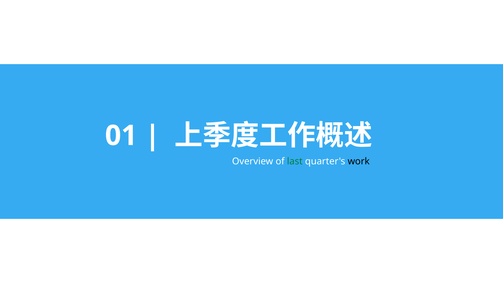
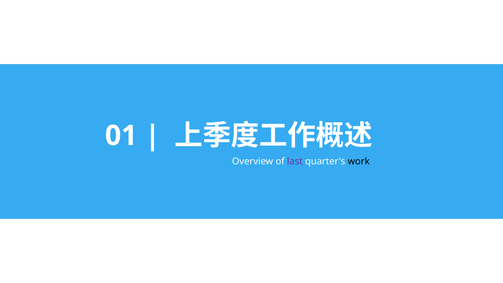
last colour: green -> purple (295, 161)
